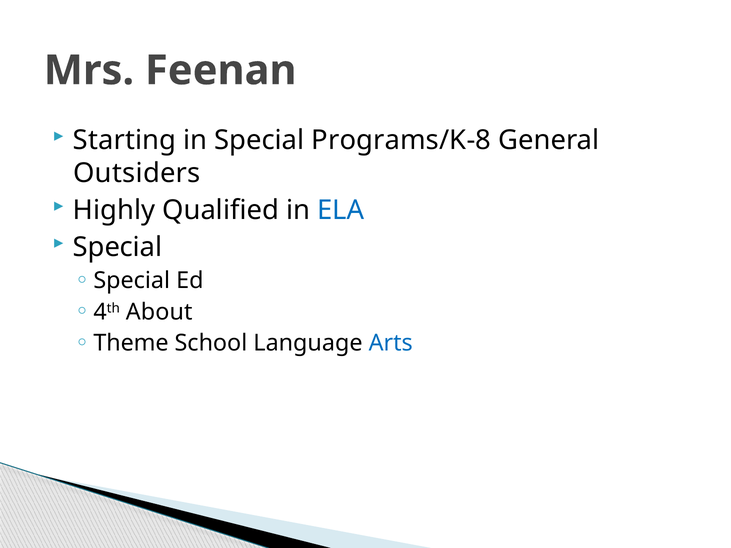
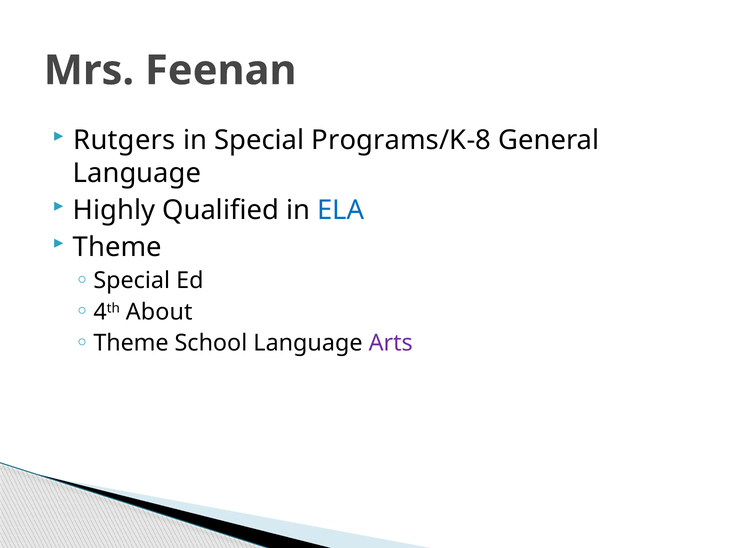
Starting: Starting -> Rutgers (124, 140)
Outsiders: Outsiders -> Language (137, 173)
Special: Special -> Theme (117, 247)
Arts colour: blue -> purple (391, 343)
